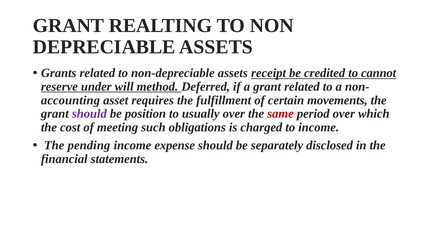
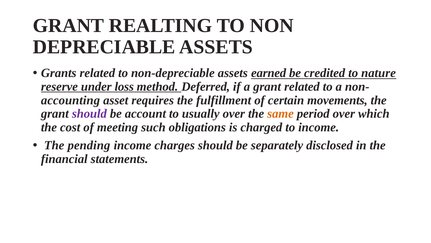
receipt: receipt -> earned (269, 73)
cannot: cannot -> nature (379, 73)
will: will -> loss (124, 86)
position: position -> account (145, 114)
same colour: red -> orange (280, 114)
expense: expense -> charges (175, 145)
